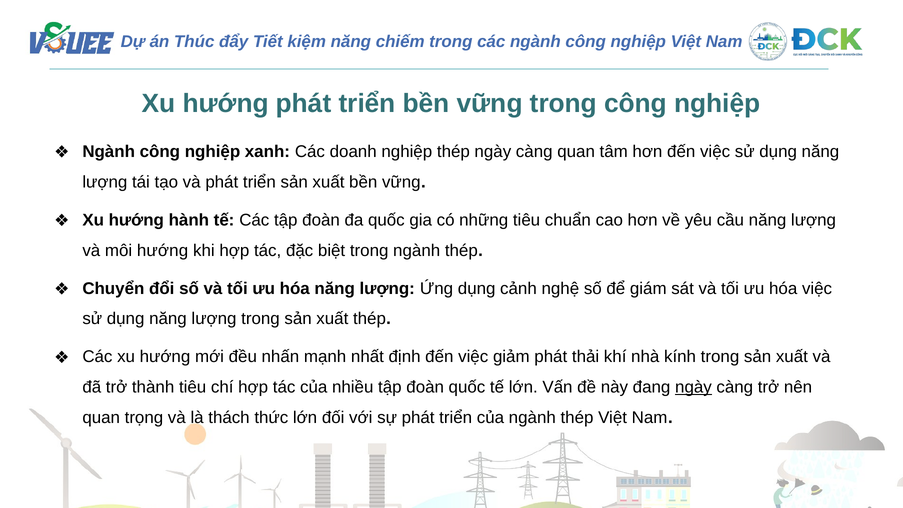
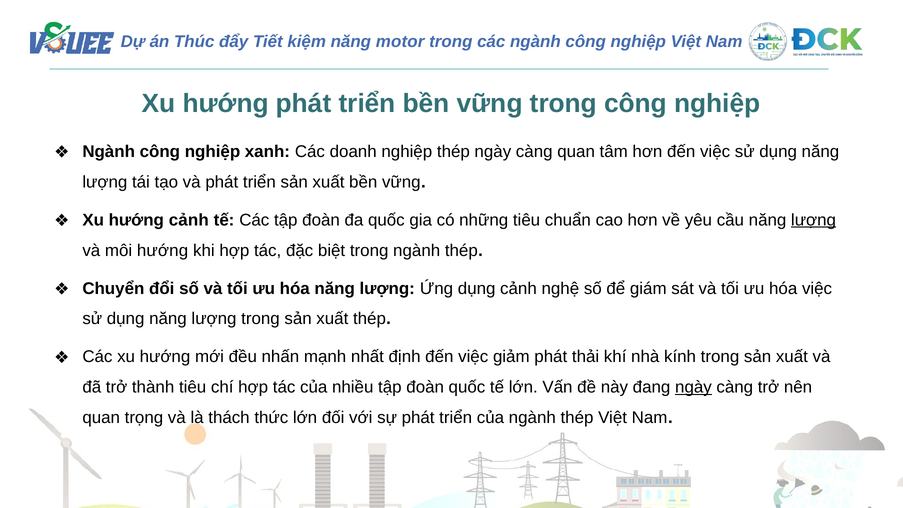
chiếm: chiếm -> motor (400, 42)
hướng hành: hành -> cảnh (189, 220)
lượng underline: none -> present (814, 220)
